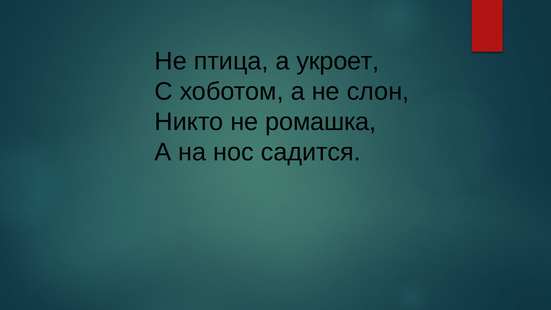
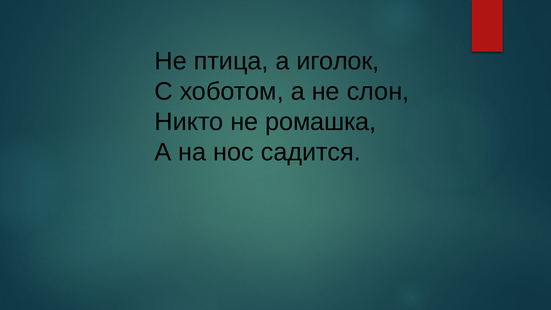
укроет: укроет -> иголок (338, 61)
